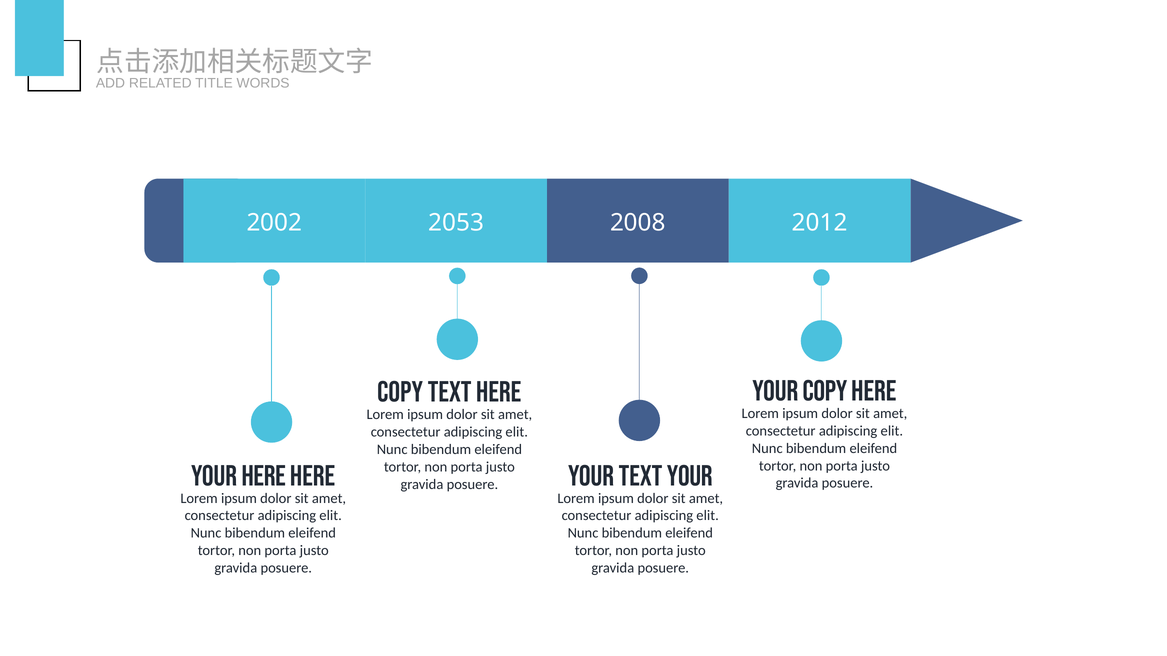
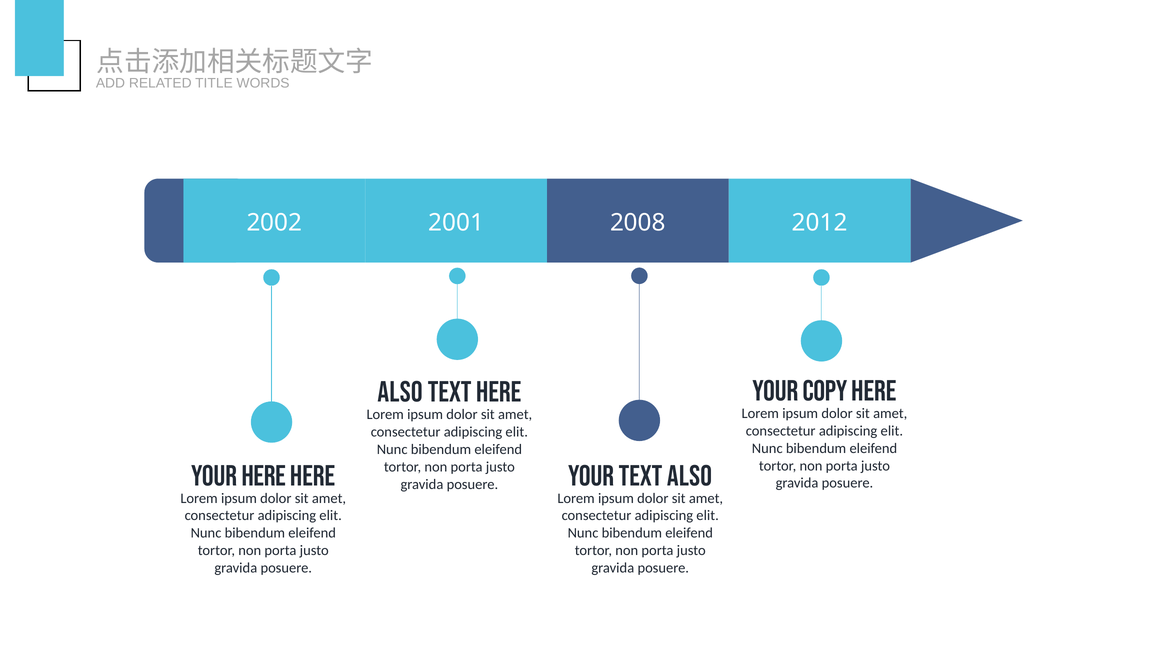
2053: 2053 -> 2001 (456, 223)
Copy: Copy -> Also (400, 392)
text your: your -> also (689, 476)
